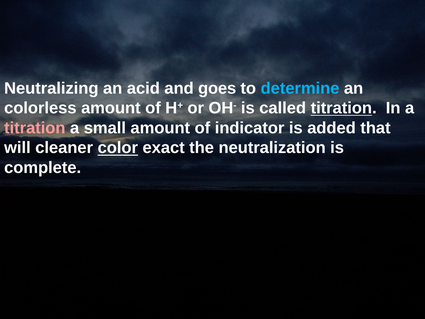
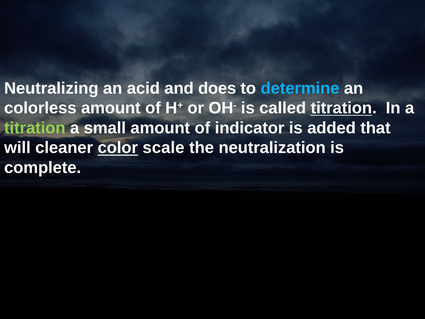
goes: goes -> does (217, 88)
titration colour: pink -> light green (35, 128)
exact: exact -> scale (164, 148)
